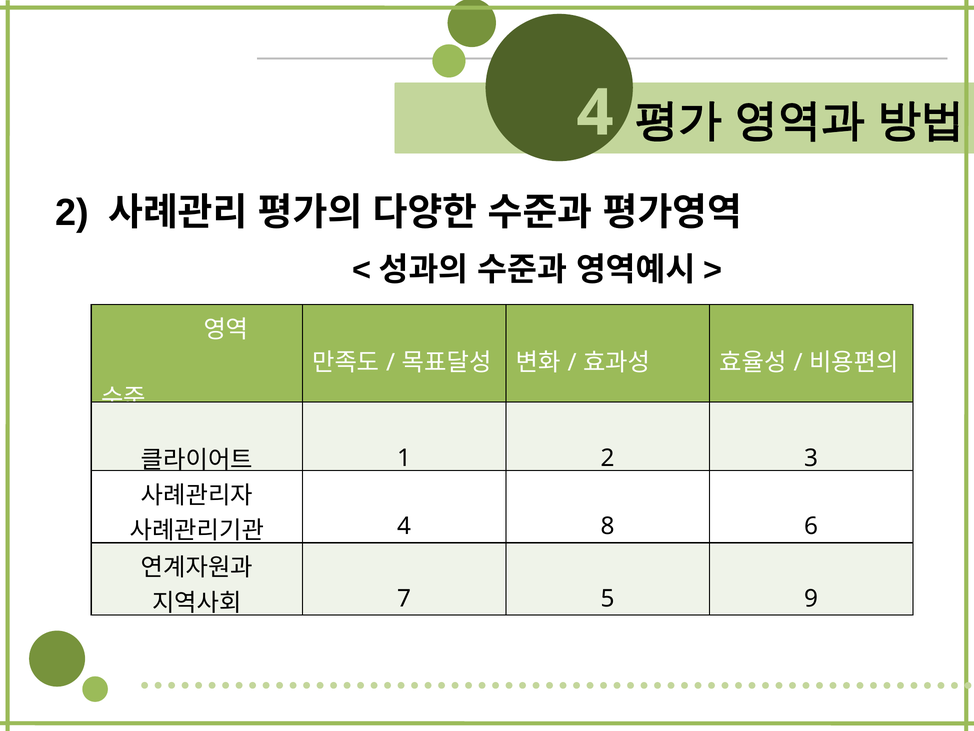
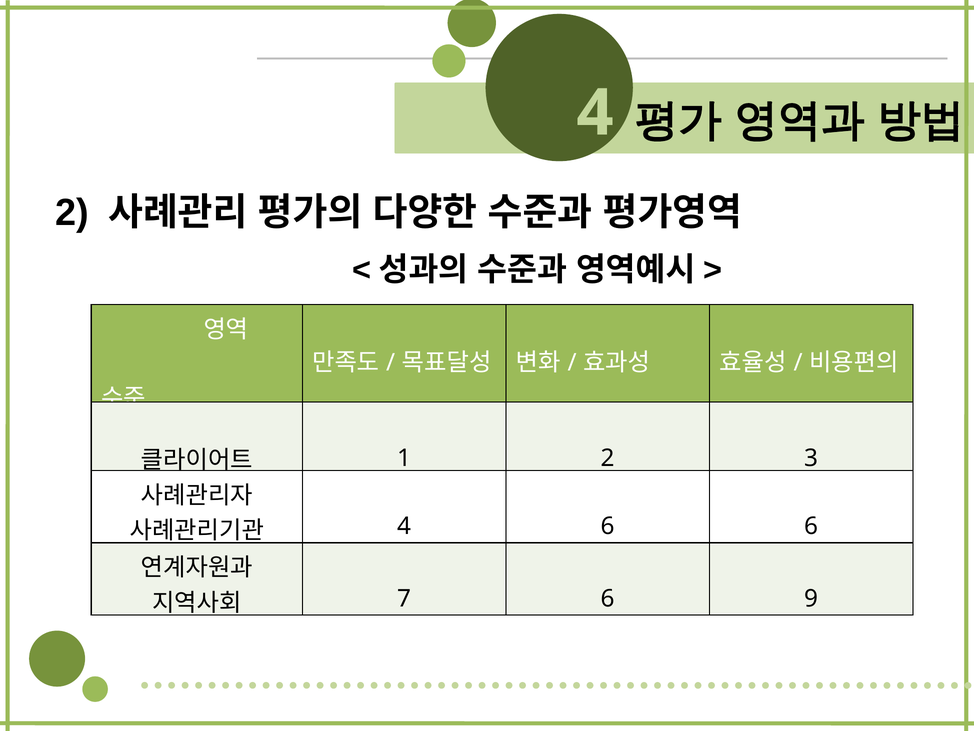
4 8: 8 -> 6 (608, 526)
7 5: 5 -> 6 (608, 598)
